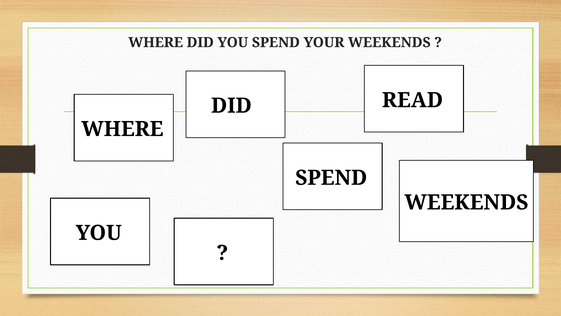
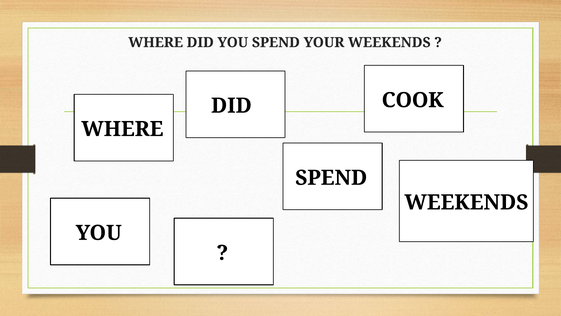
READ: READ -> COOK (413, 100)
